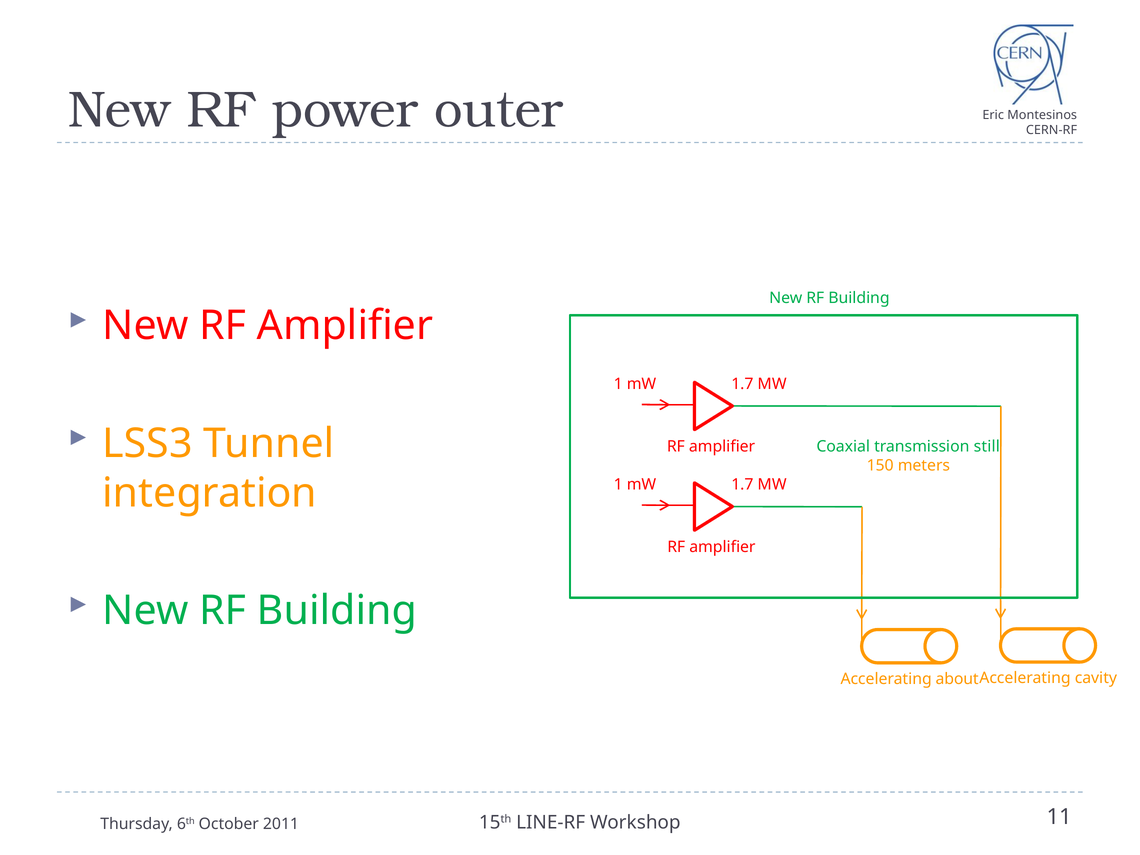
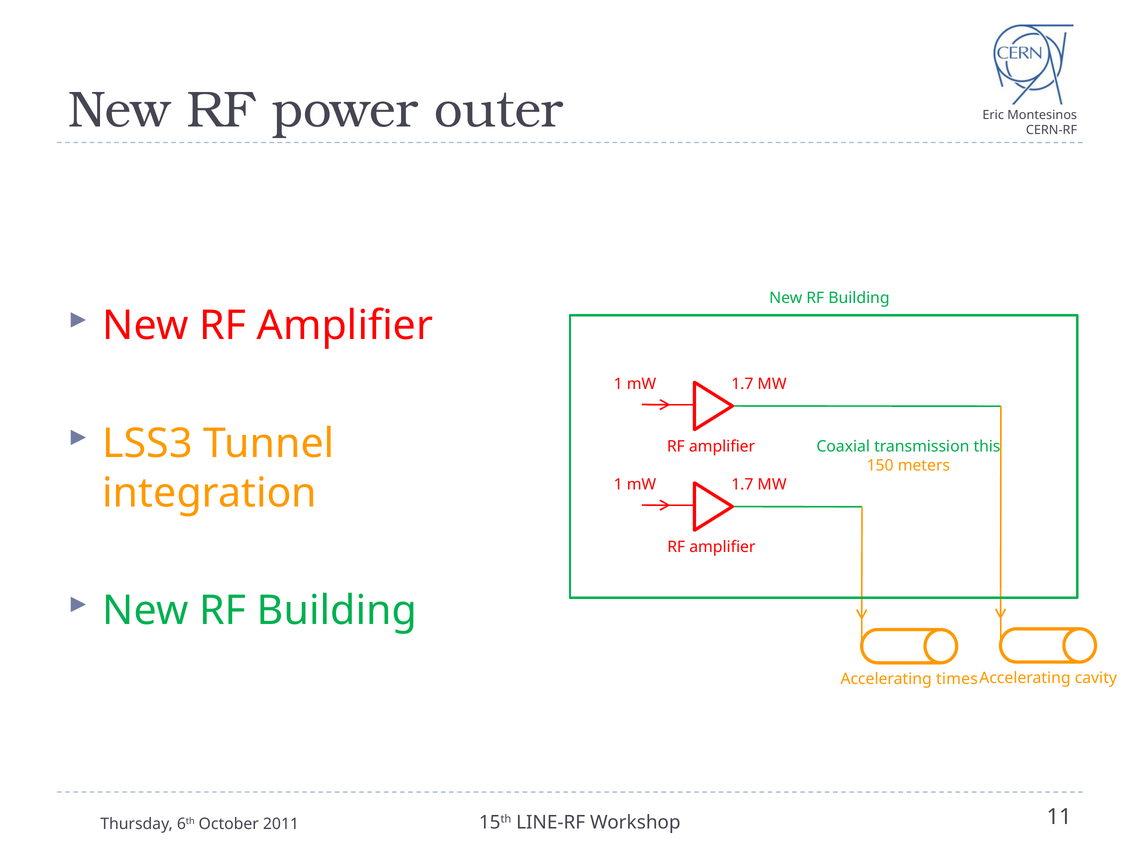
still: still -> this (987, 446)
about: about -> times (957, 679)
